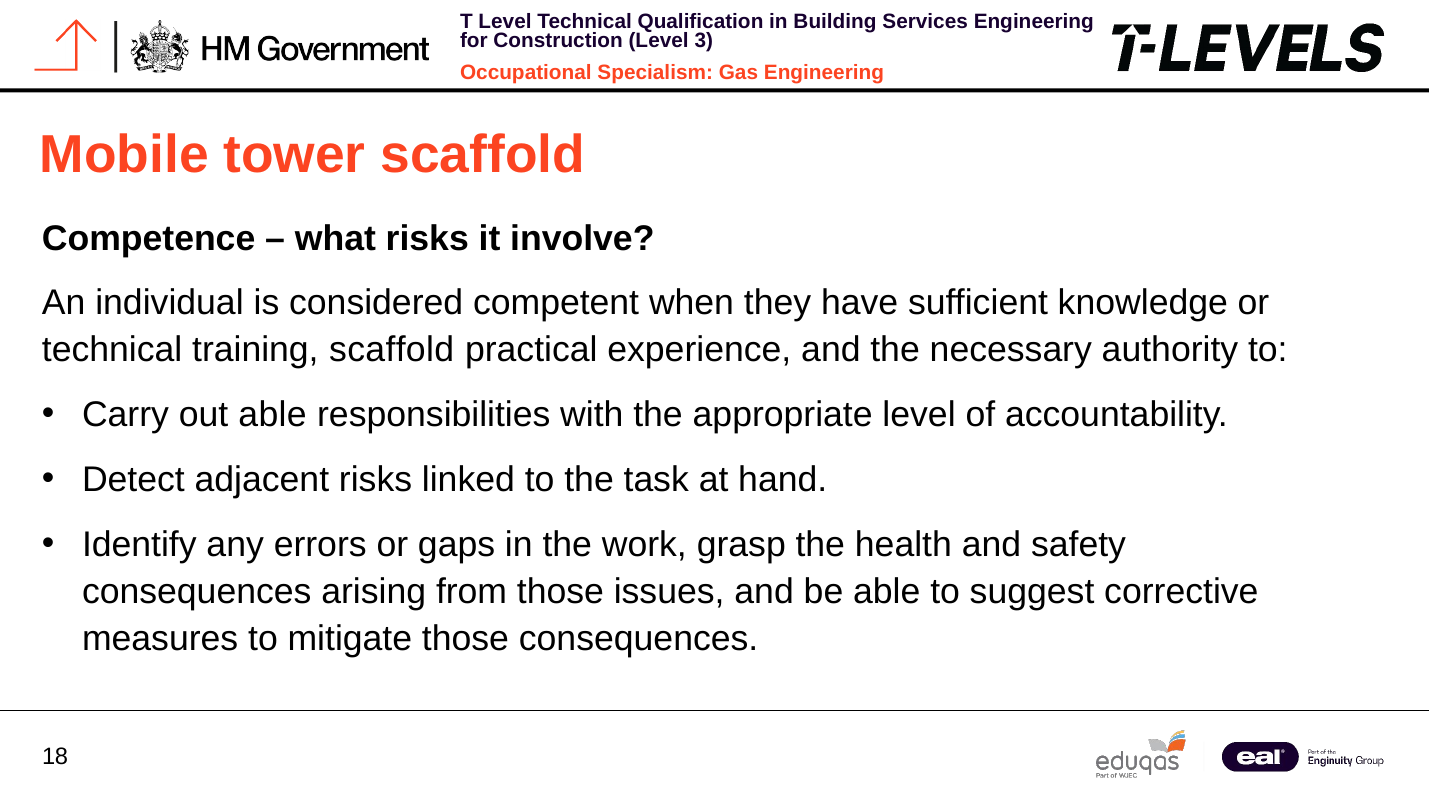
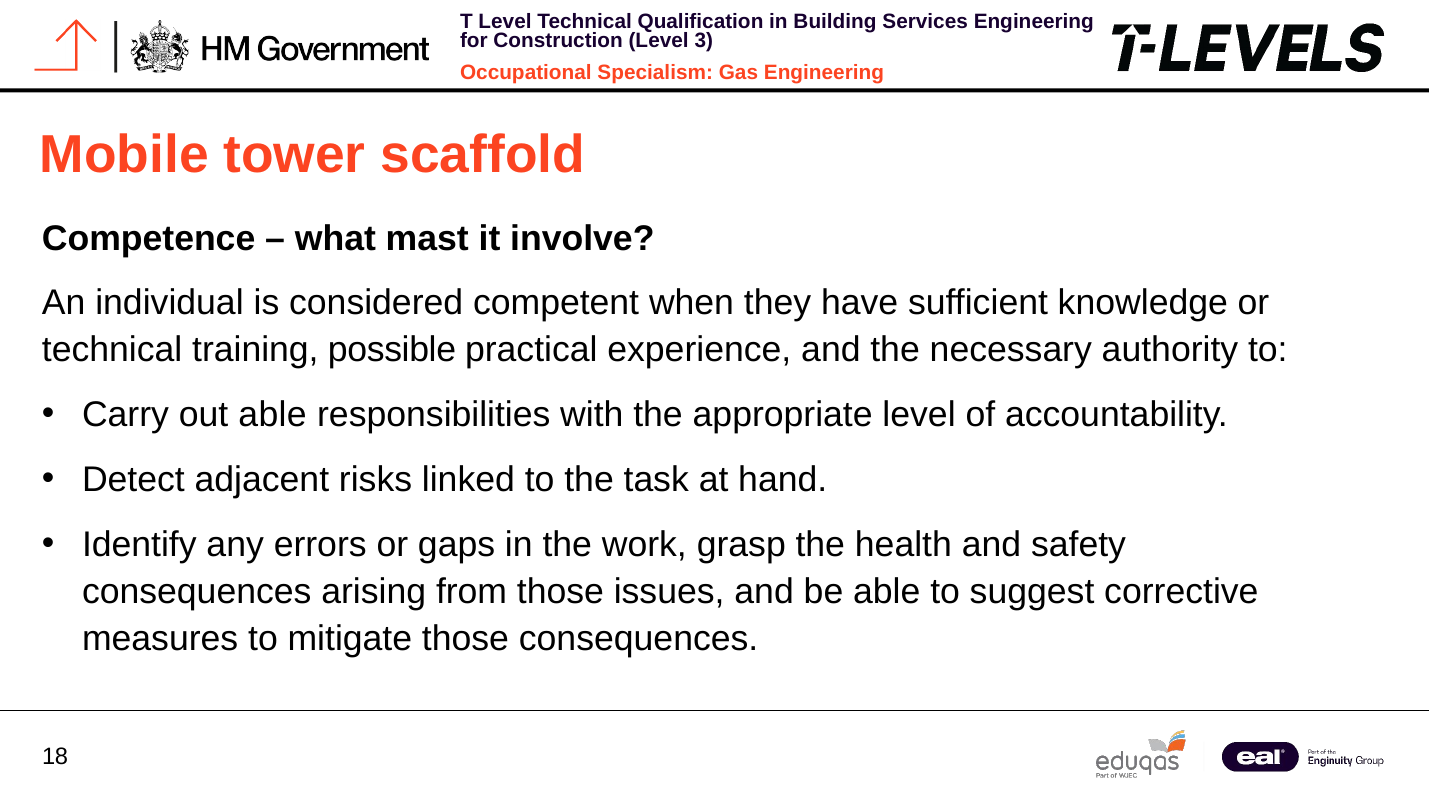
what risks: risks -> mast (427, 238)
training scaffold: scaffold -> possible (392, 350)
